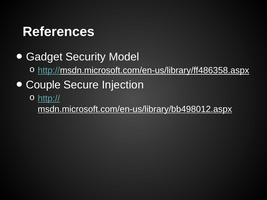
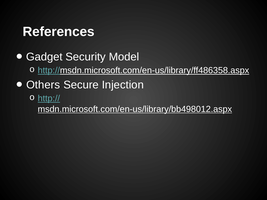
Couple: Couple -> Others (43, 85)
